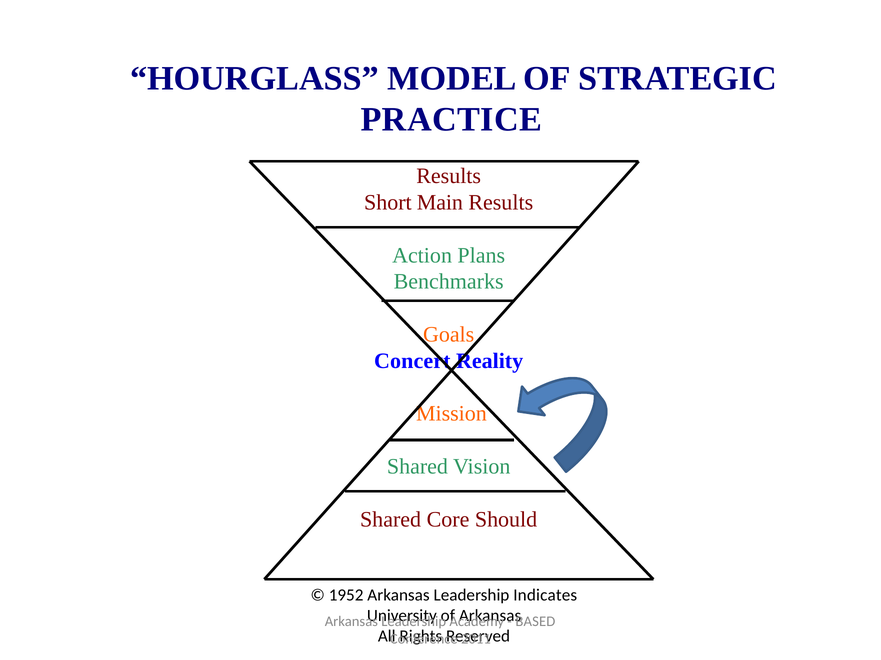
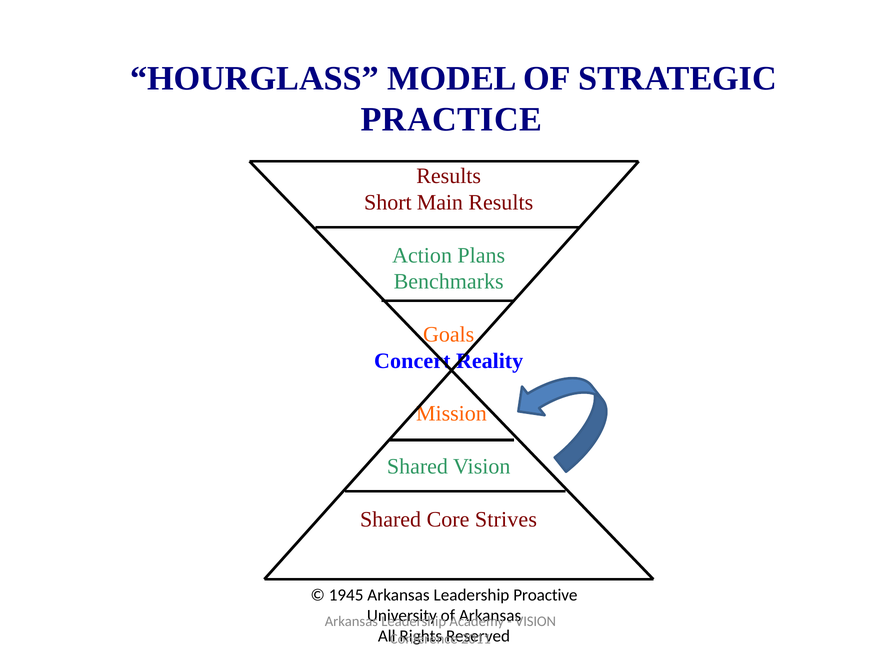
Should: Should -> Strives (506, 520)
1952: 1952 -> 1945 (346, 596)
Indicates: Indicates -> Proactive (545, 596)
BASED: BASED -> VISION (536, 622)
